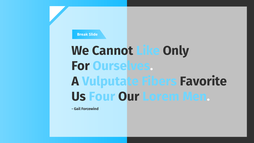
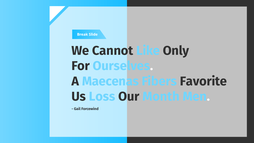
Vulputate: Vulputate -> Maecenas (110, 81)
Four: Four -> Loss (102, 96)
Lorem: Lorem -> Month (161, 96)
